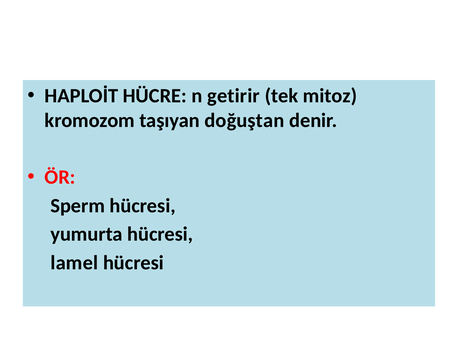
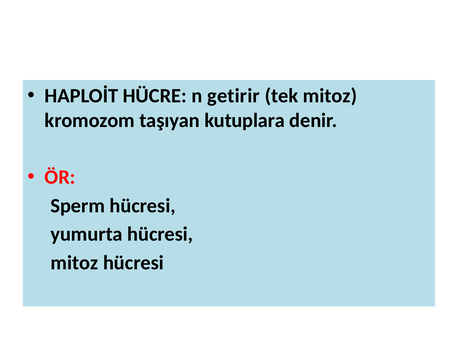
doğuştan: doğuştan -> kutuplara (245, 121)
lamel: lamel -> mitoz (74, 263)
